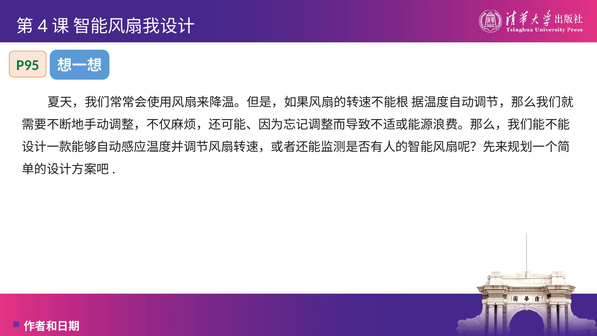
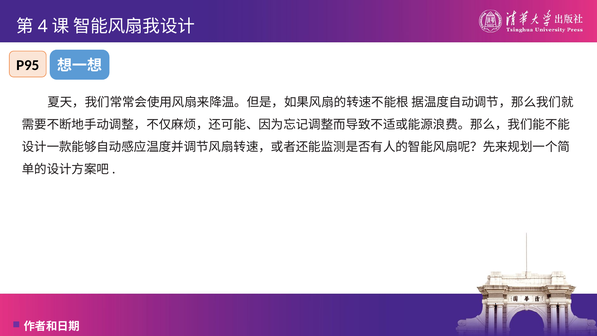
P95 colour: green -> black (28, 65)
